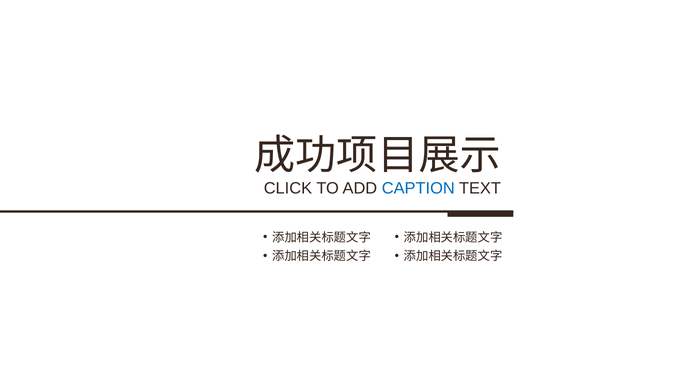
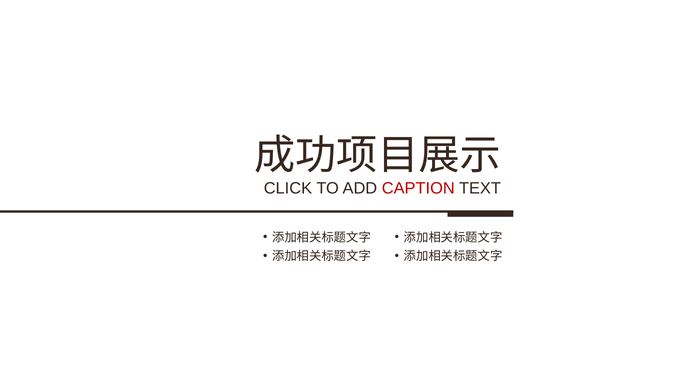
CAPTION colour: blue -> red (418, 188)
